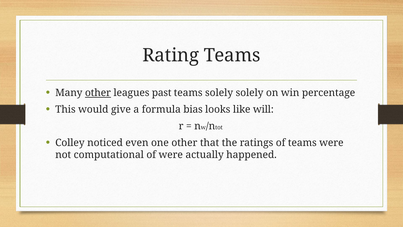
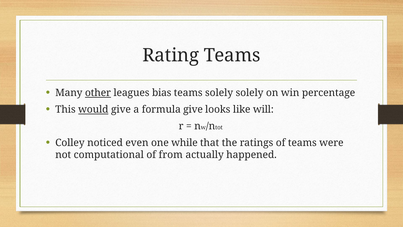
past: past -> bias (162, 93)
would underline: none -> present (93, 109)
formula bias: bias -> give (193, 109)
one other: other -> while (184, 143)
of were: were -> from (171, 155)
